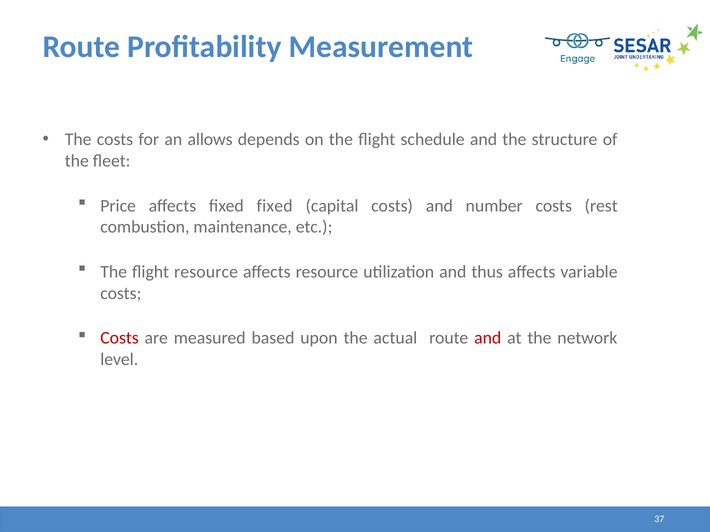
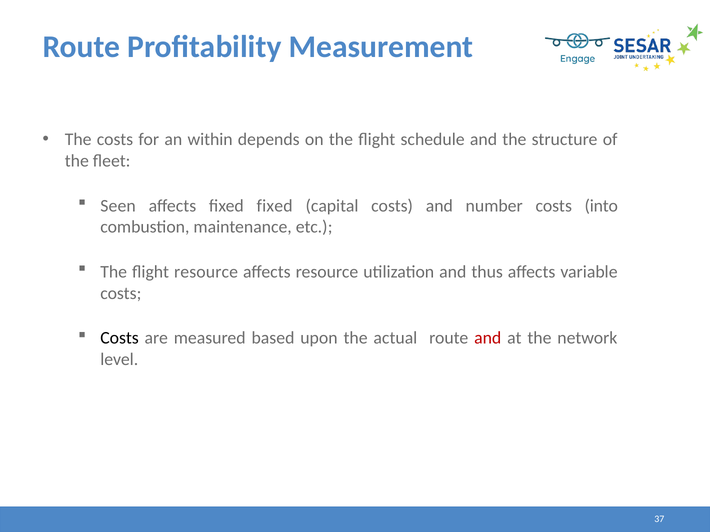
allows: allows -> within (210, 140)
Price: Price -> Seen (118, 206)
rest: rest -> into (601, 206)
Costs colour: red -> black (120, 338)
